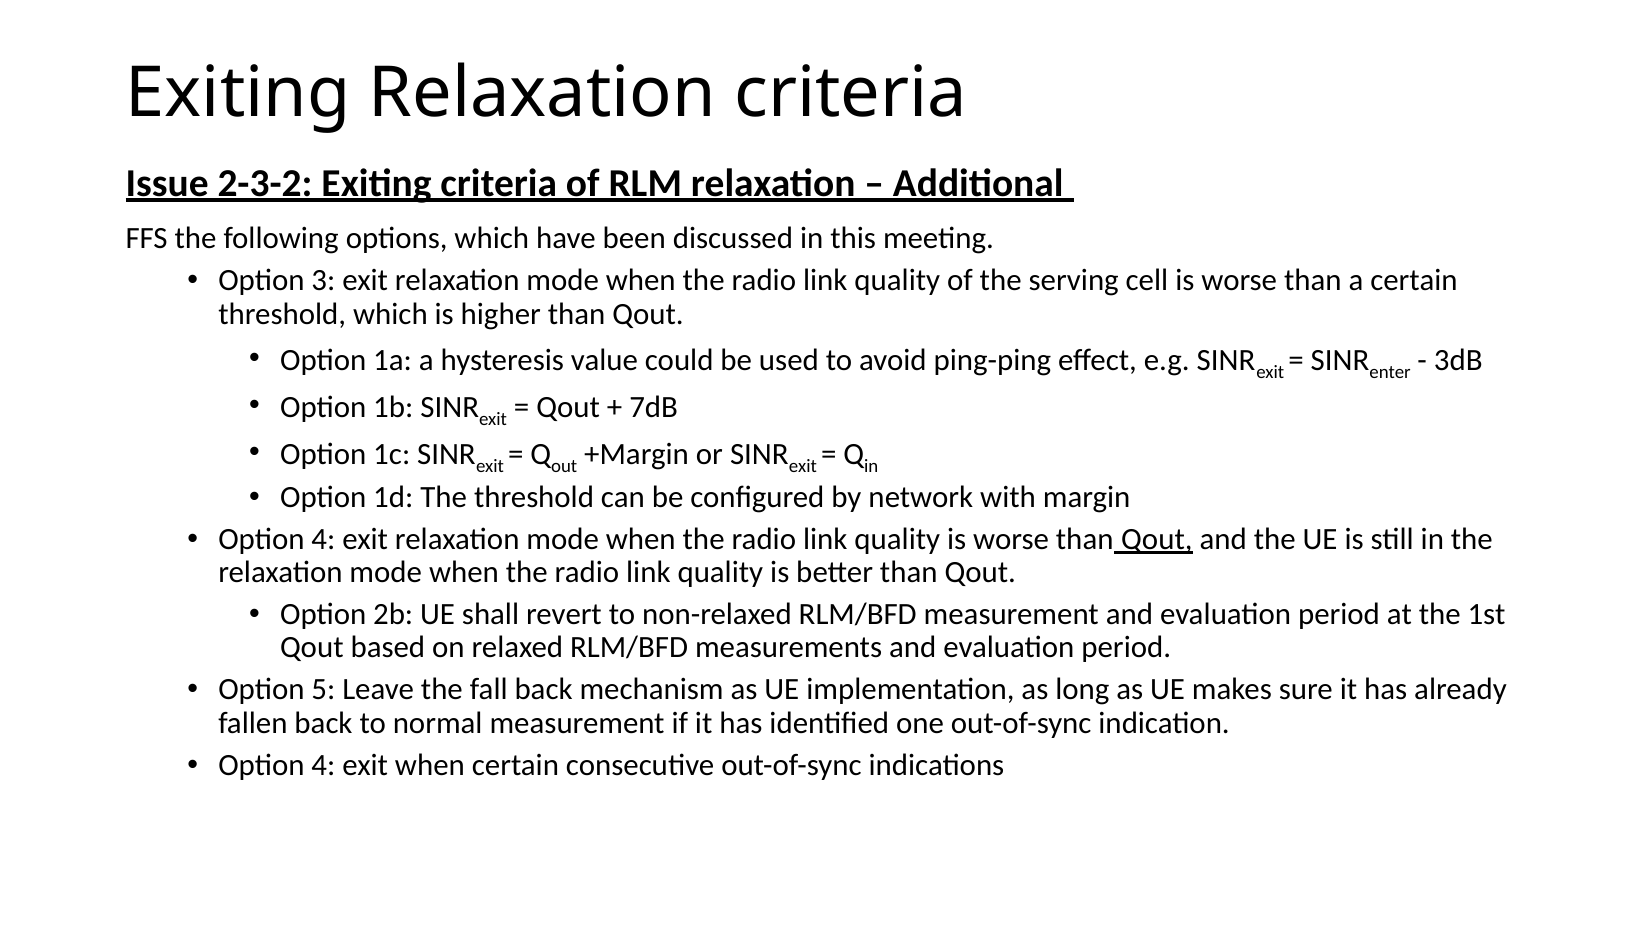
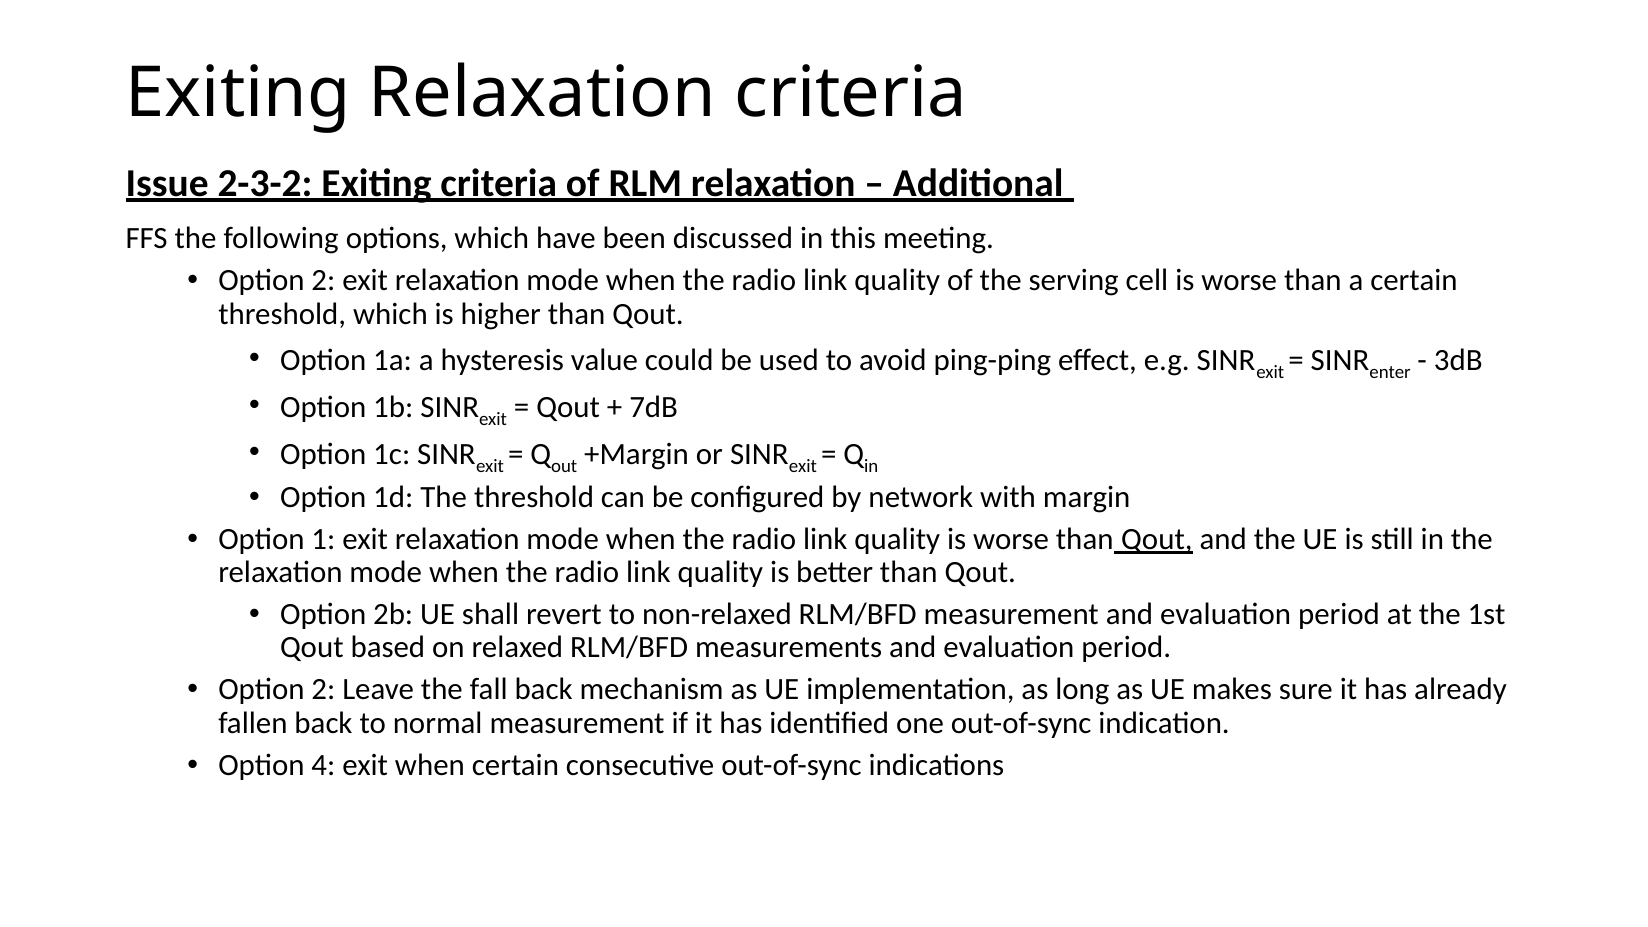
3: 3 -> 2 (323, 281)
4: 4 -> 1 (323, 539)
5: 5 -> 2 (323, 690)
